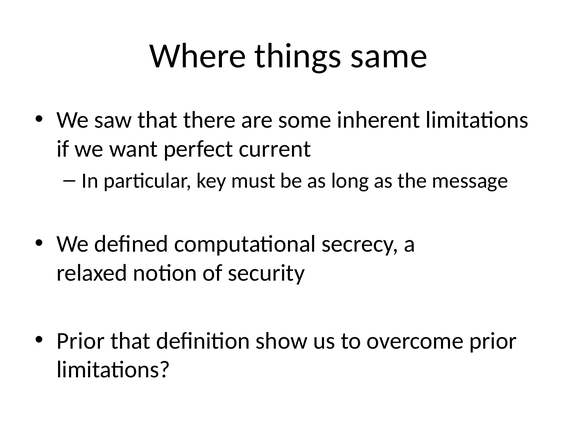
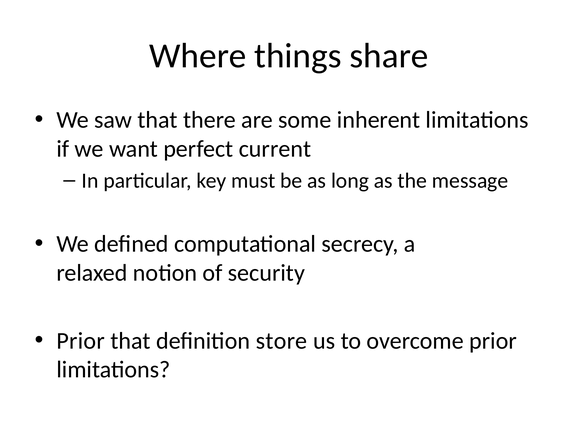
same: same -> share (389, 56)
show: show -> store (282, 341)
